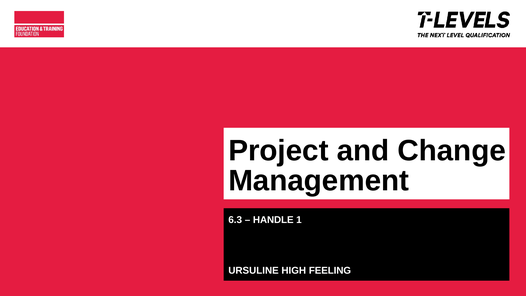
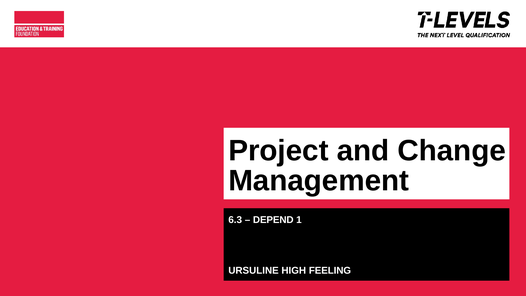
HANDLE: HANDLE -> DEPEND (273, 220)
